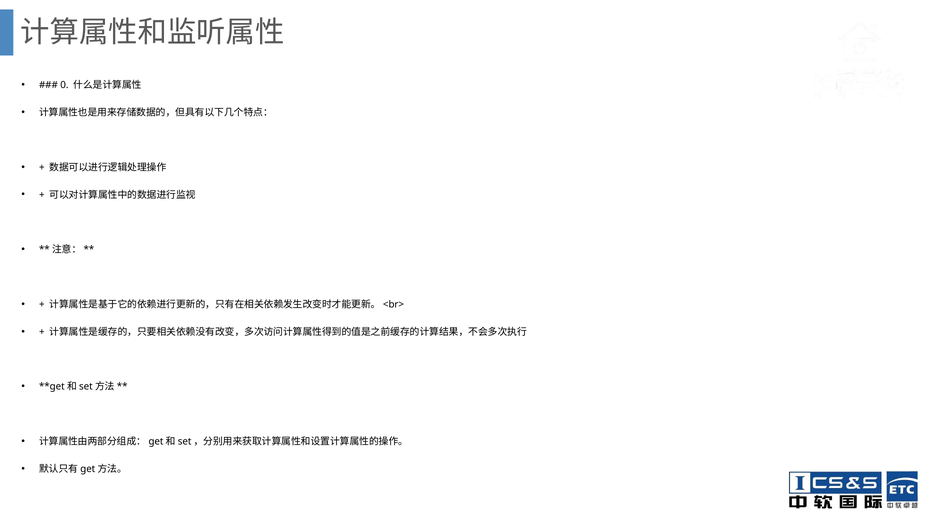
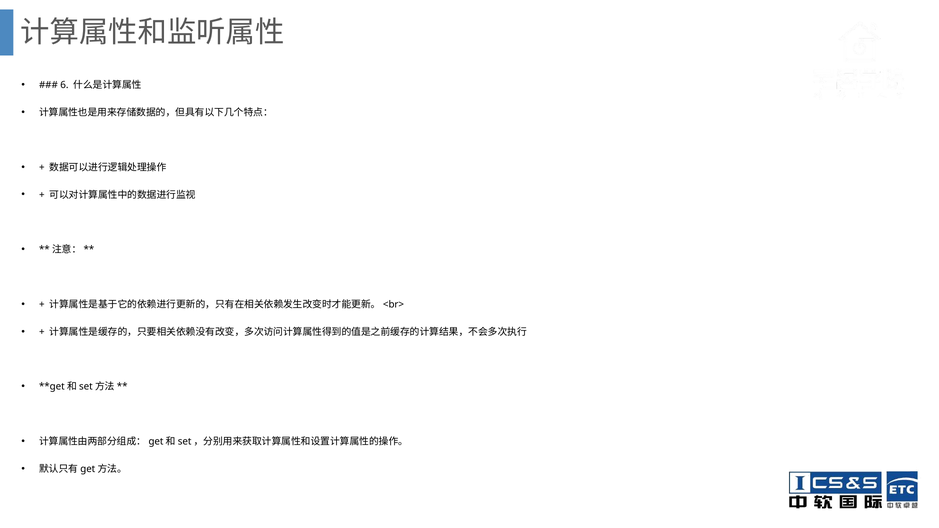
0: 0 -> 6 (64, 85)
